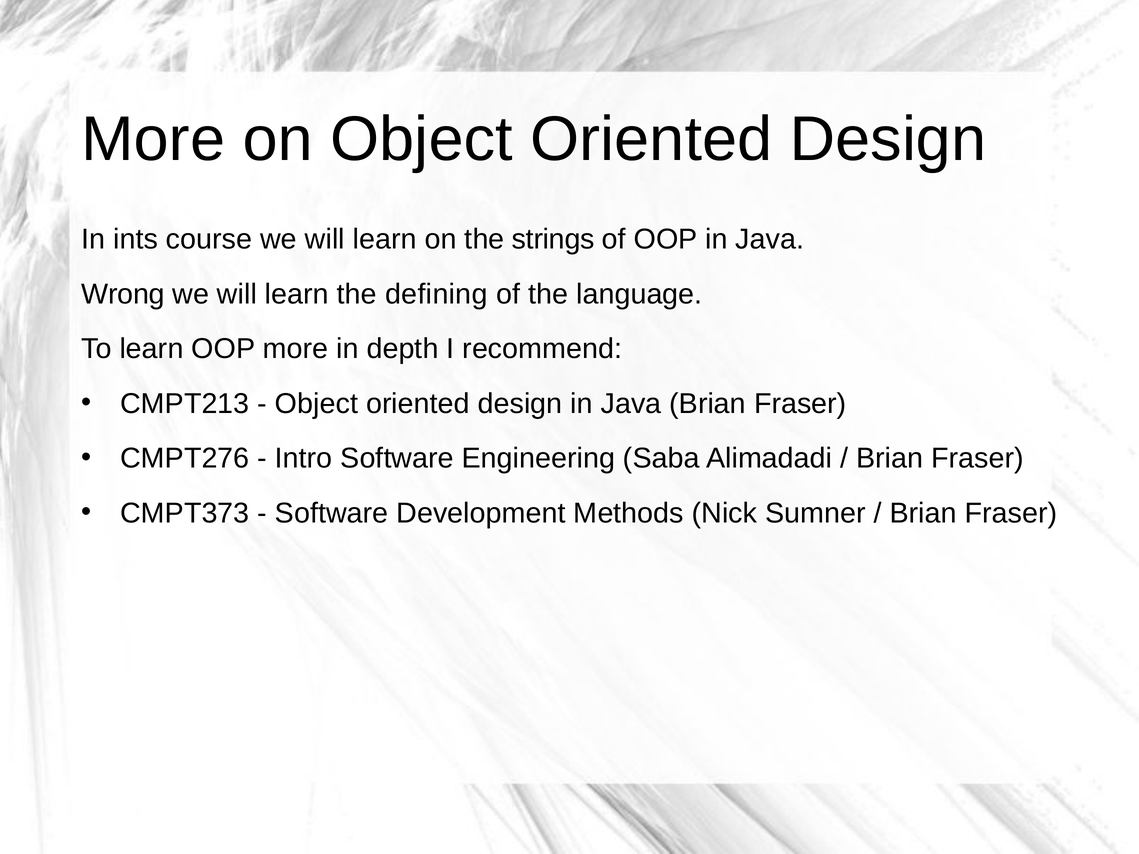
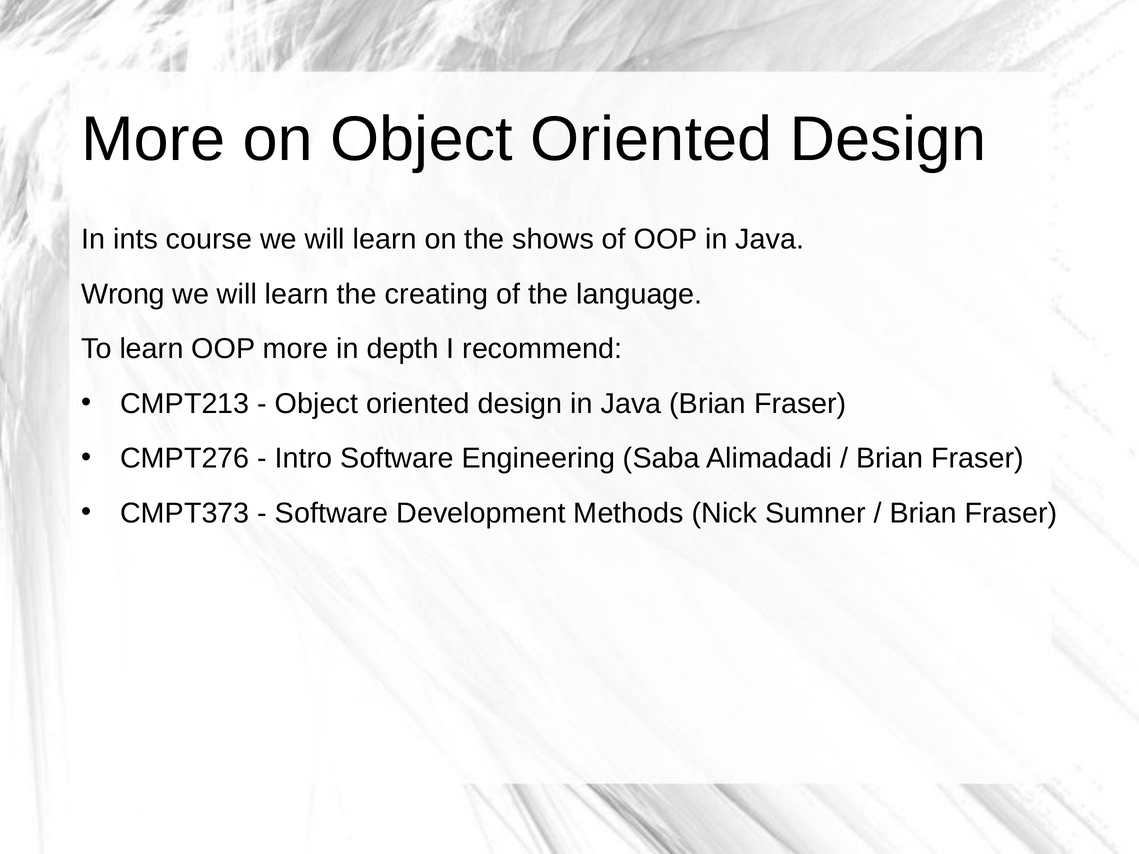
strings: strings -> shows (553, 239)
defining: defining -> creating (436, 294)
